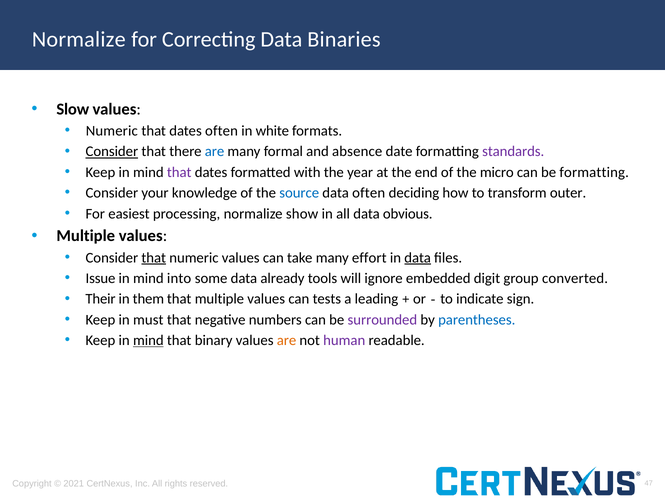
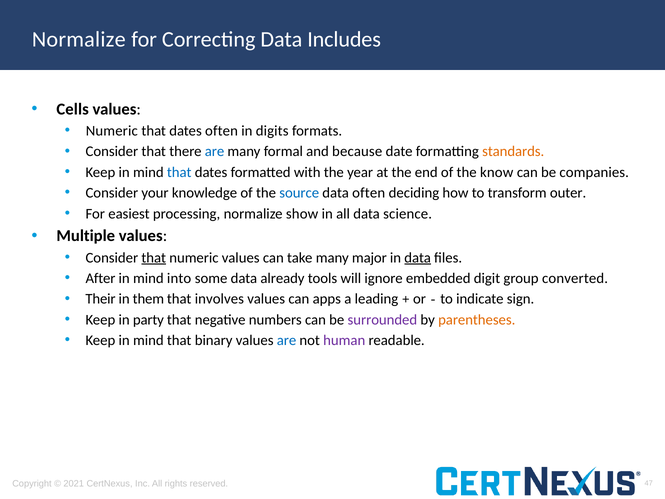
Binaries: Binaries -> Includes (344, 40)
Slow: Slow -> Cells (73, 109)
white: white -> digits (272, 131)
Consider underline: present -> none (112, 152)
absence: absence -> because (357, 152)
standards colour: purple -> orange (513, 152)
that colour: purple -> blue (179, 172)
micro: micro -> know (497, 172)
be formatting: formatting -> companies (594, 172)
obvious: obvious -> science (408, 214)
effort: effort -> major (369, 258)
Issue: Issue -> After (101, 278)
that multiple: multiple -> involves (219, 299)
tests: tests -> apps (327, 299)
must: must -> party (148, 320)
parentheses colour: blue -> orange (477, 320)
mind underline: present -> none (148, 340)
are colour: orange -> blue (287, 340)
